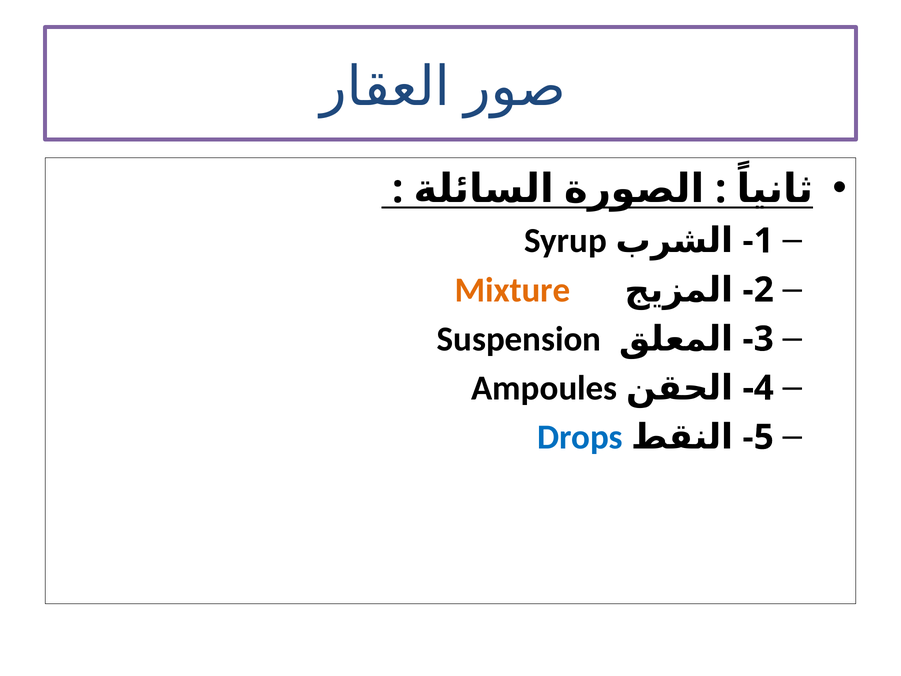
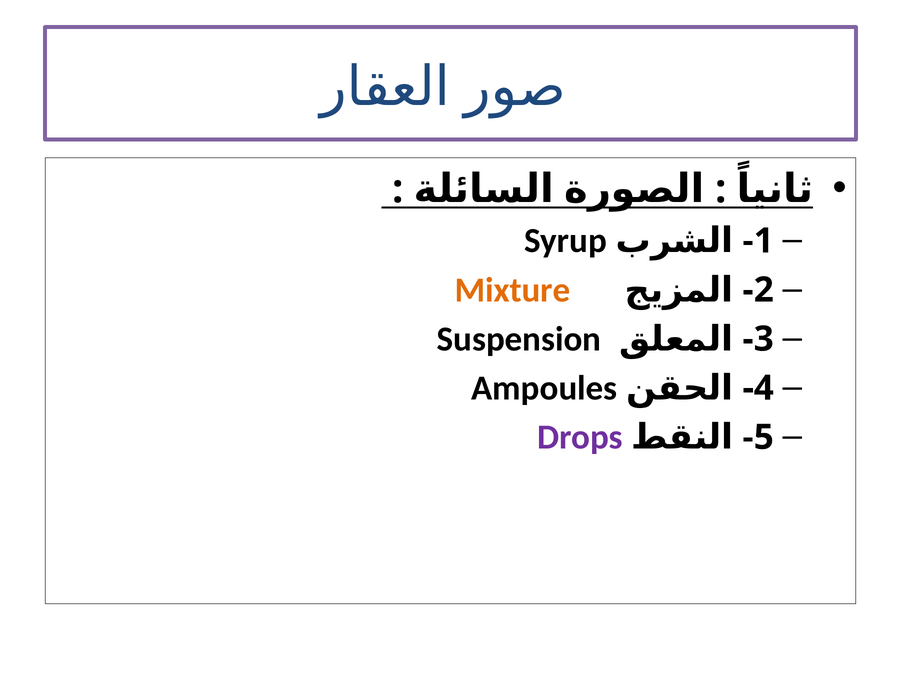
Drops colour: blue -> purple (580, 437)
